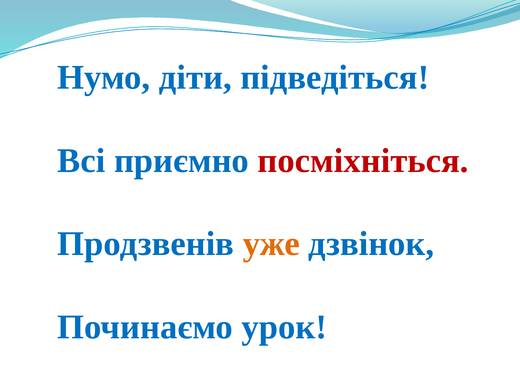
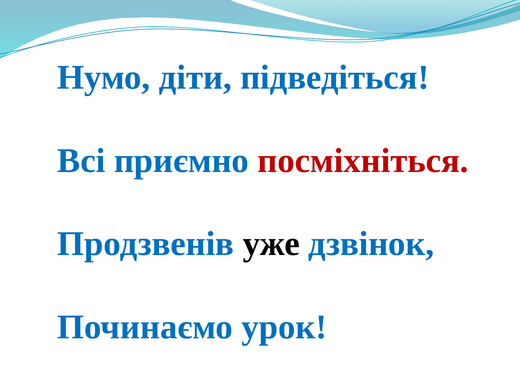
уже colour: orange -> black (271, 244)
